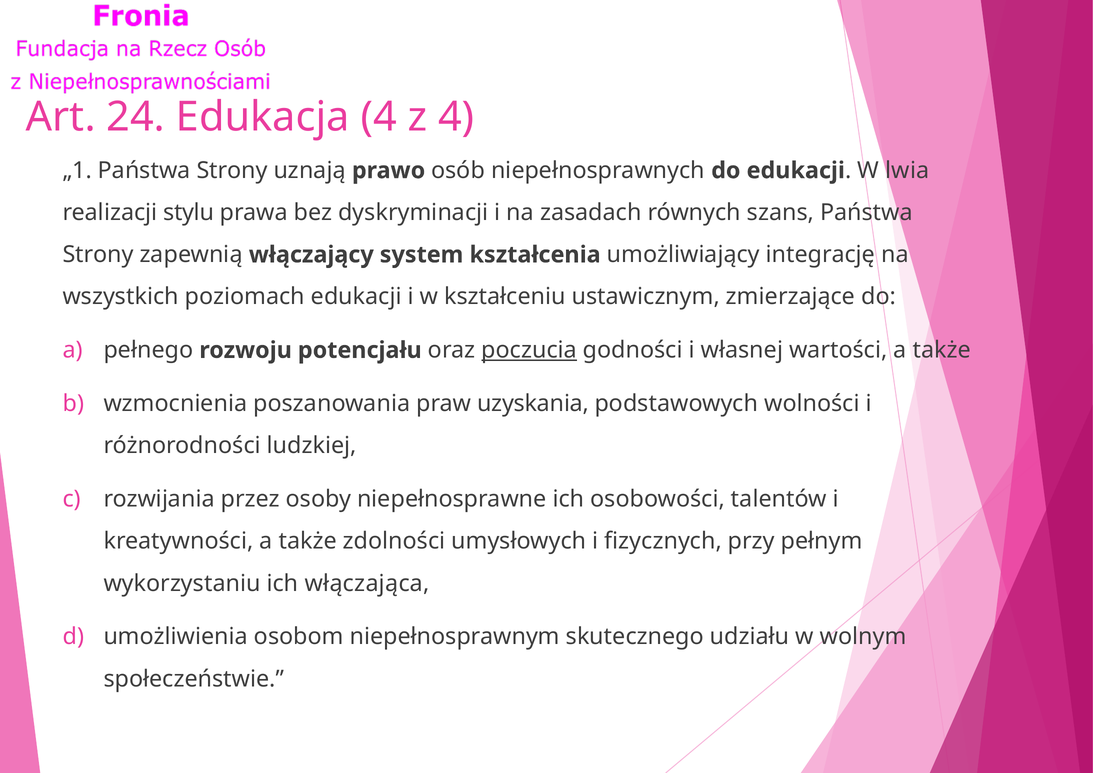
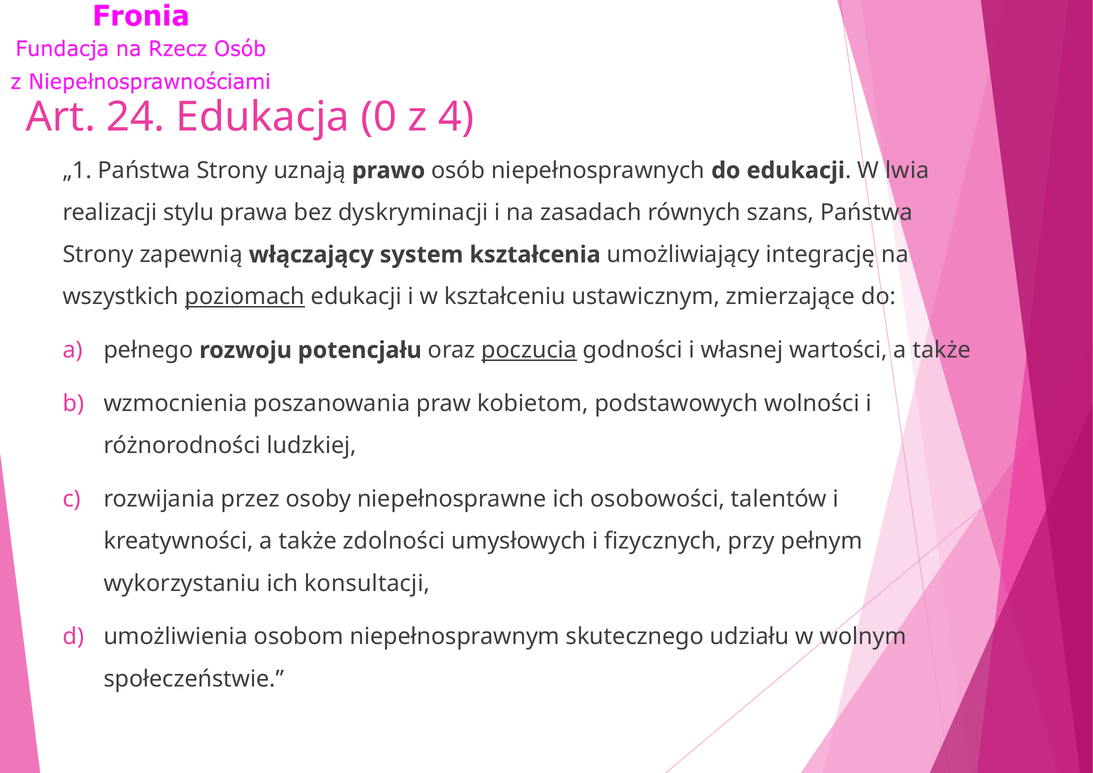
Edukacja 4: 4 -> 0 (379, 117)
poziomach underline: none -> present (245, 297)
uzyskania: uzyskania -> kobietom (533, 404)
włączająca: włączająca -> konsultacji (367, 583)
